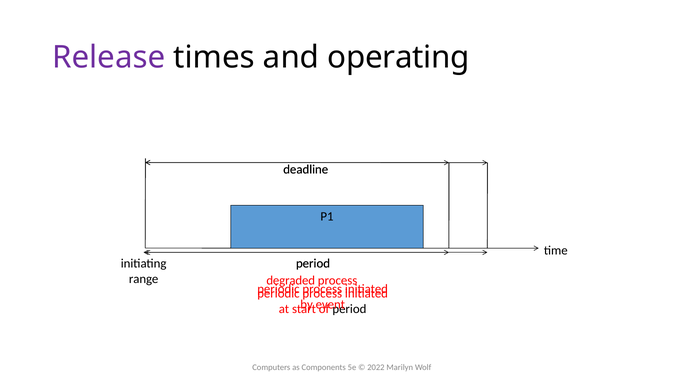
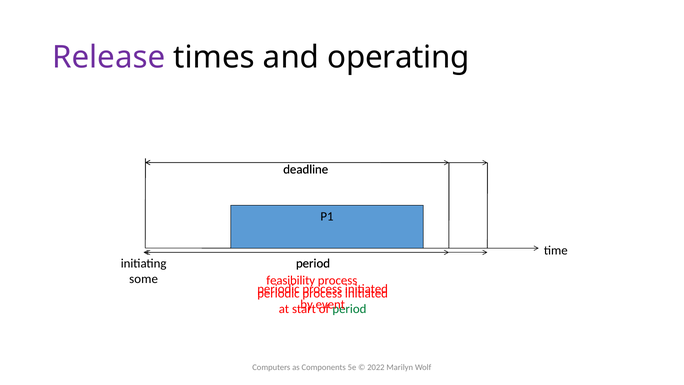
range: range -> some (144, 279)
degraded: degraded -> feasibility (291, 280)
period colour: black -> green (349, 309)
